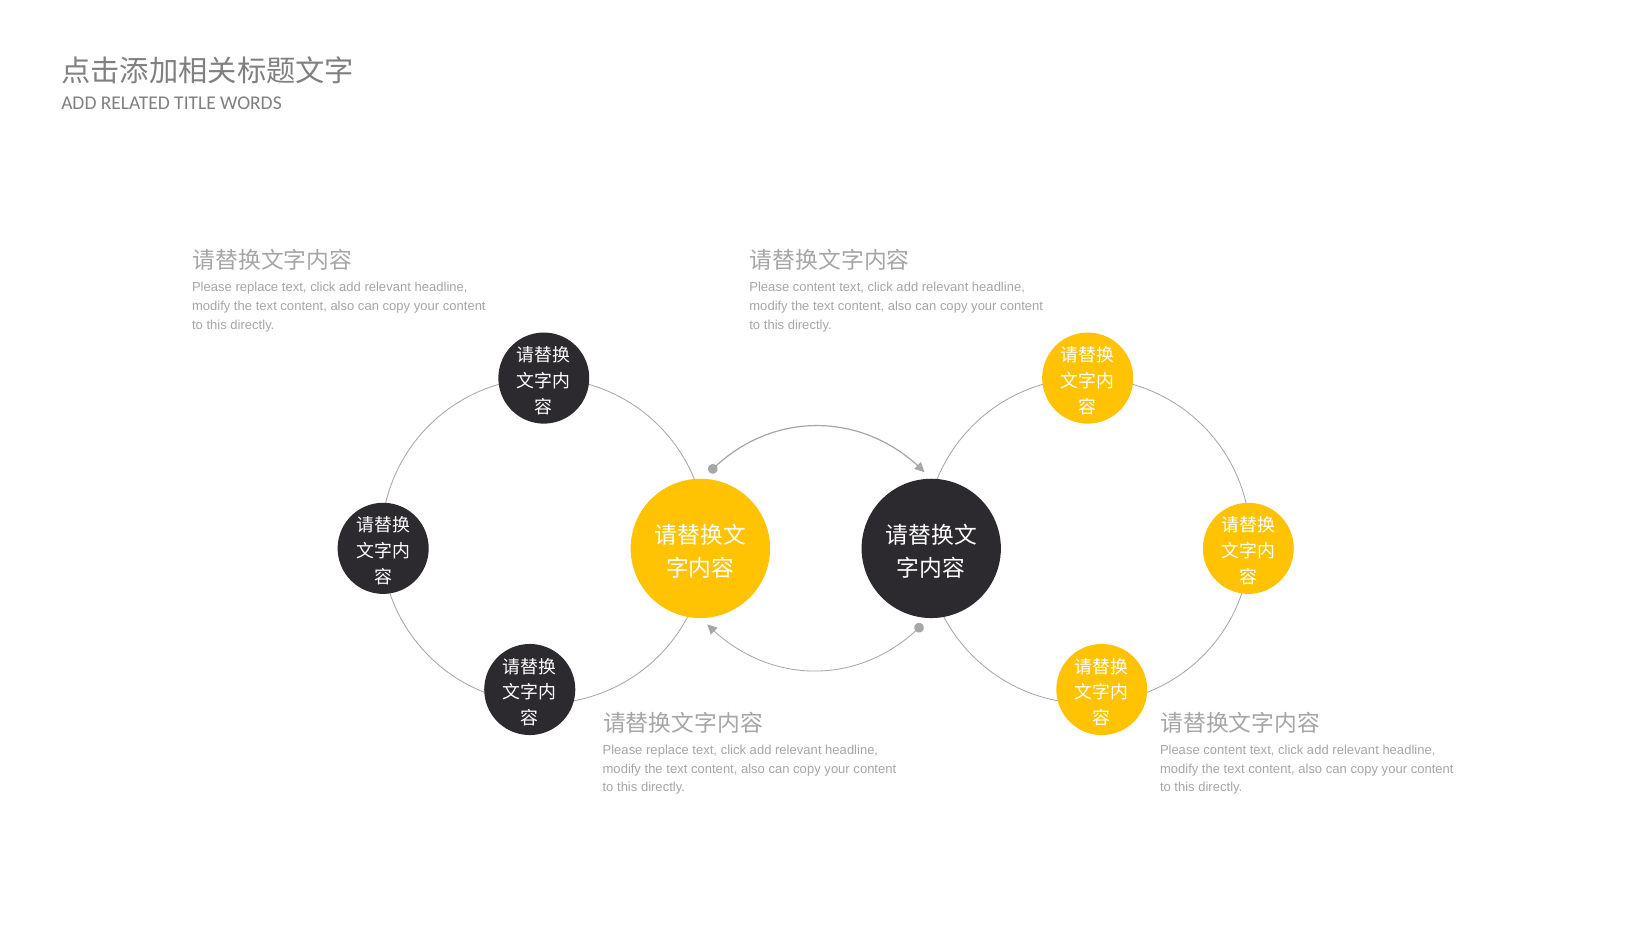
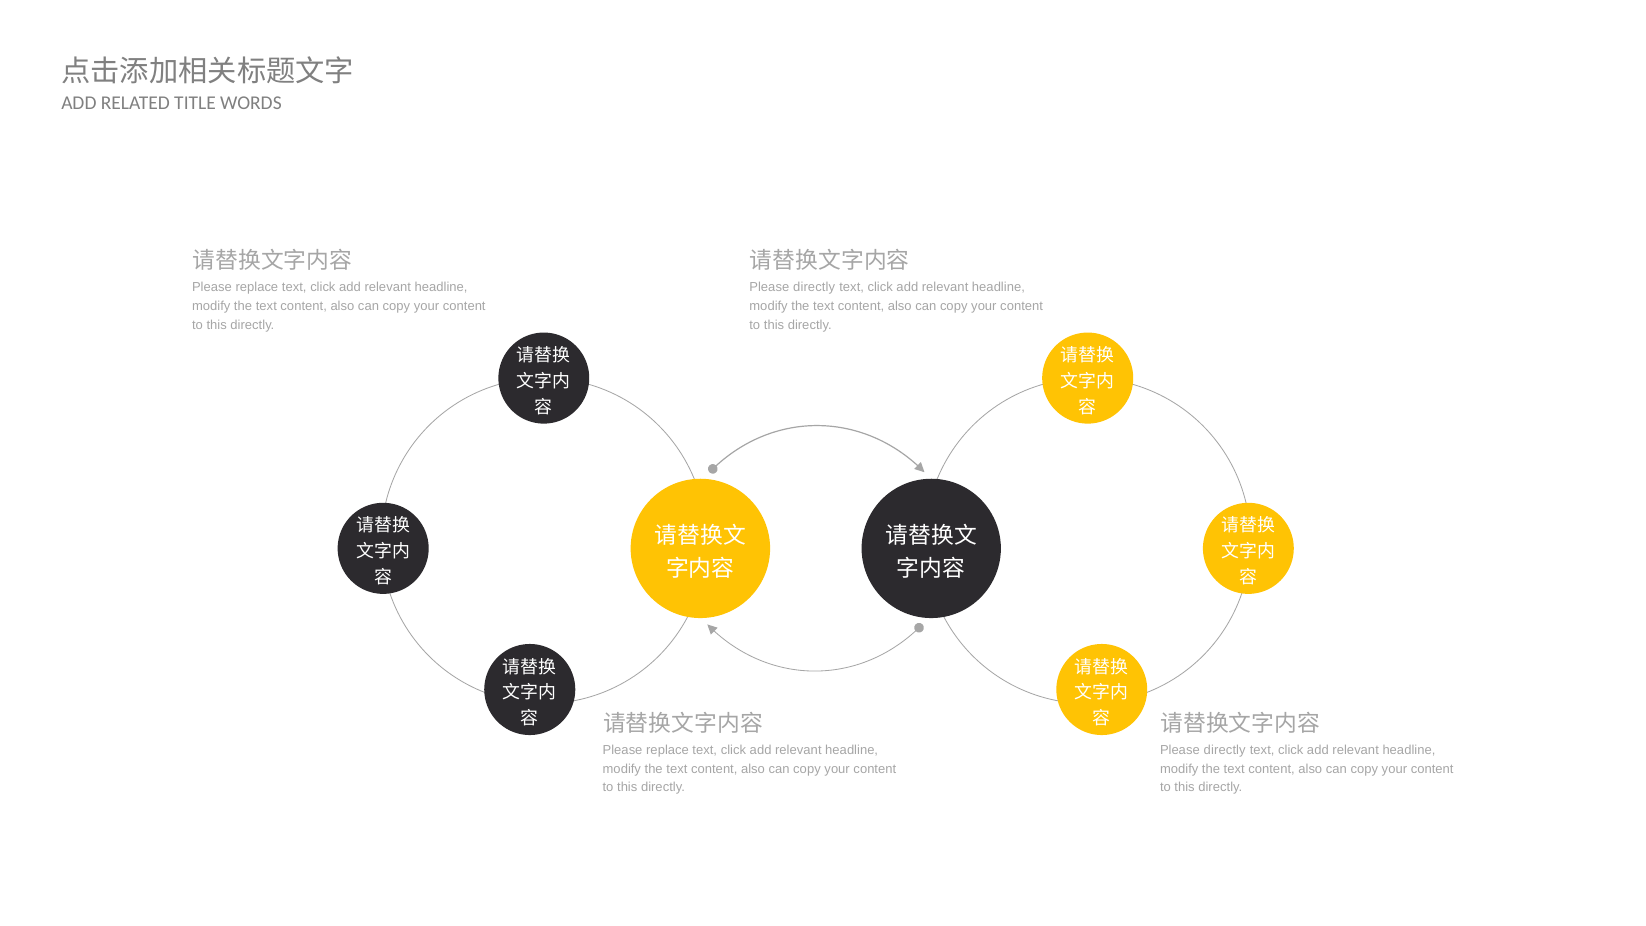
content: content -> directly (814, 287)
content: content -> directly (1225, 750)
